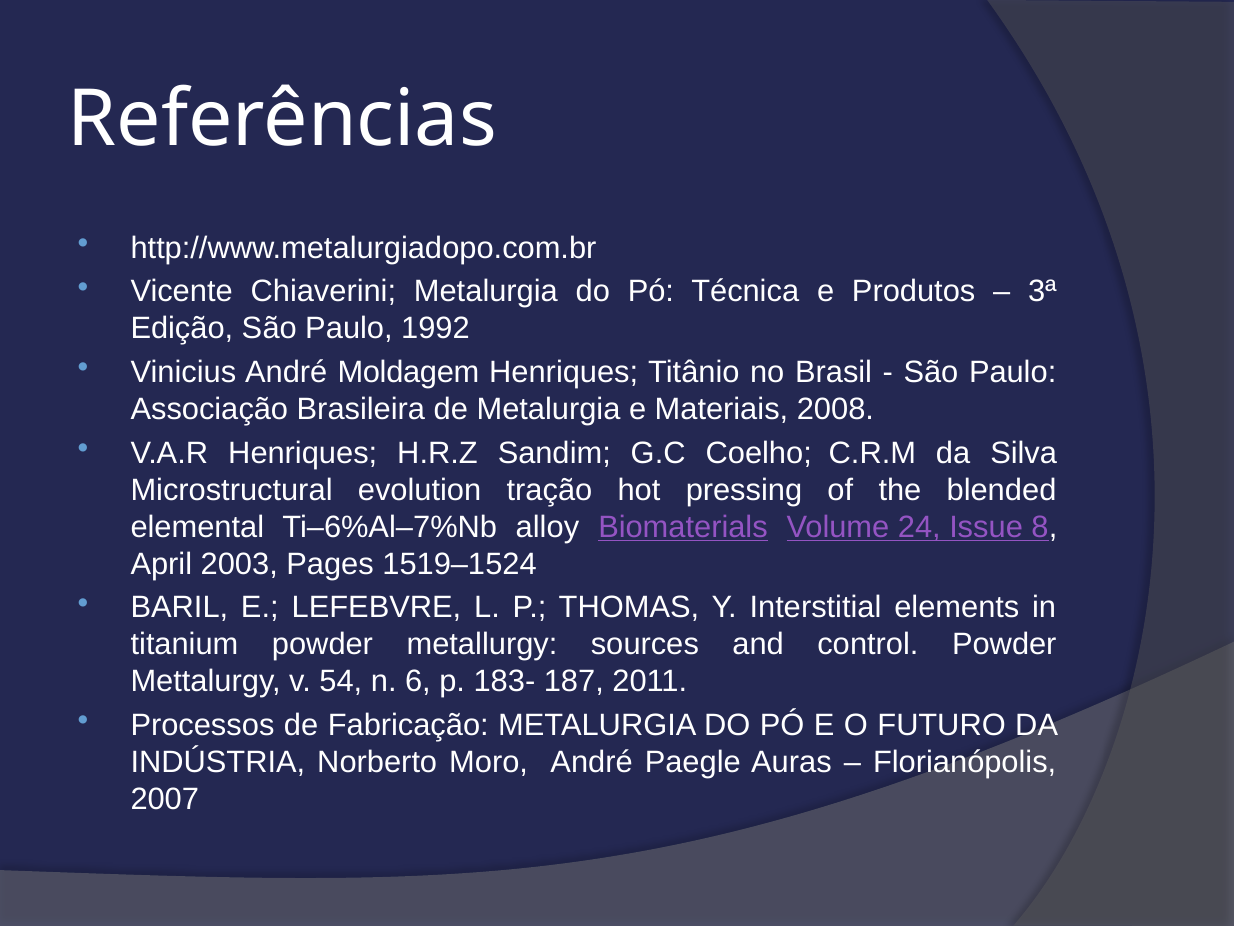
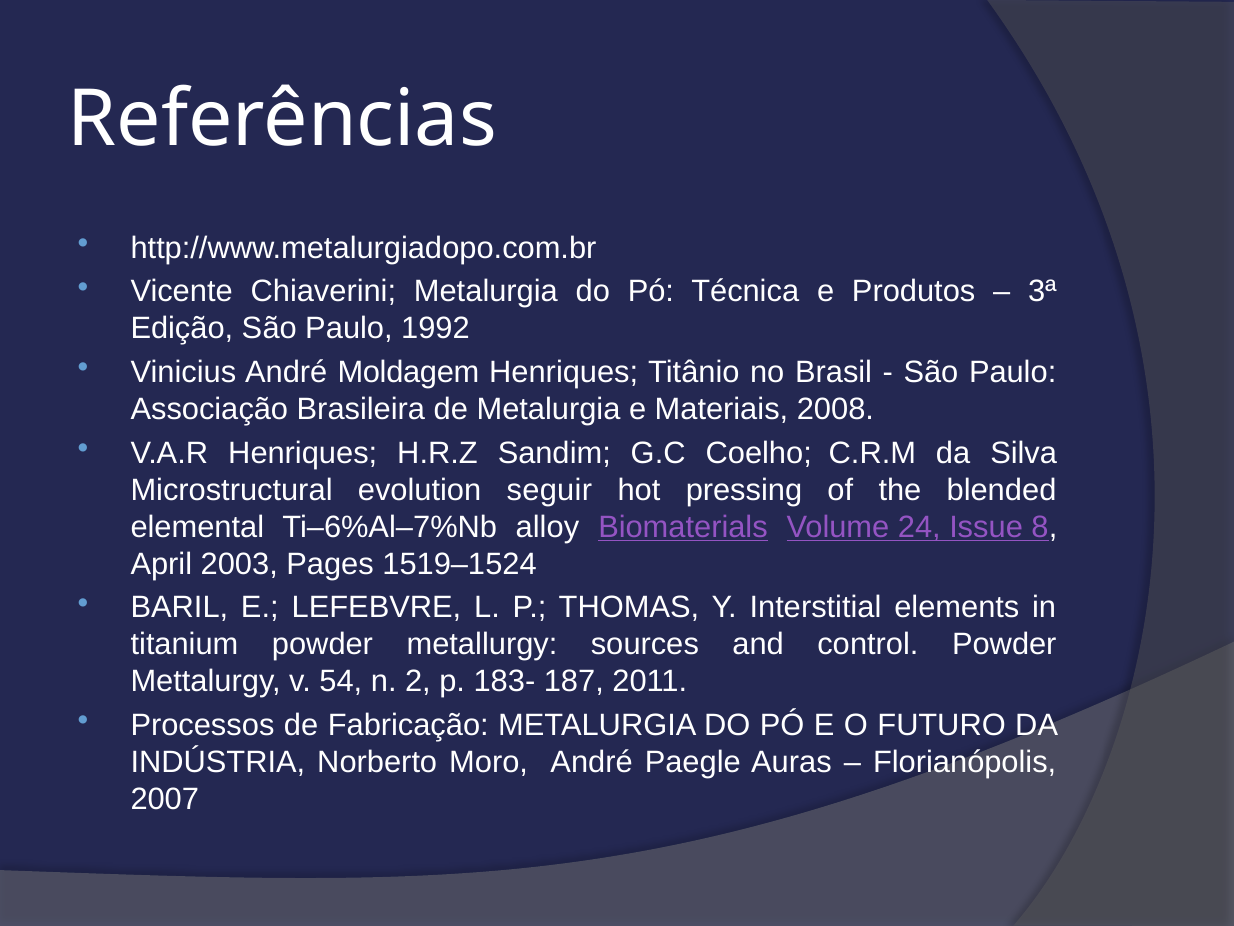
tração: tração -> seguir (549, 490)
6: 6 -> 2 (418, 681)
